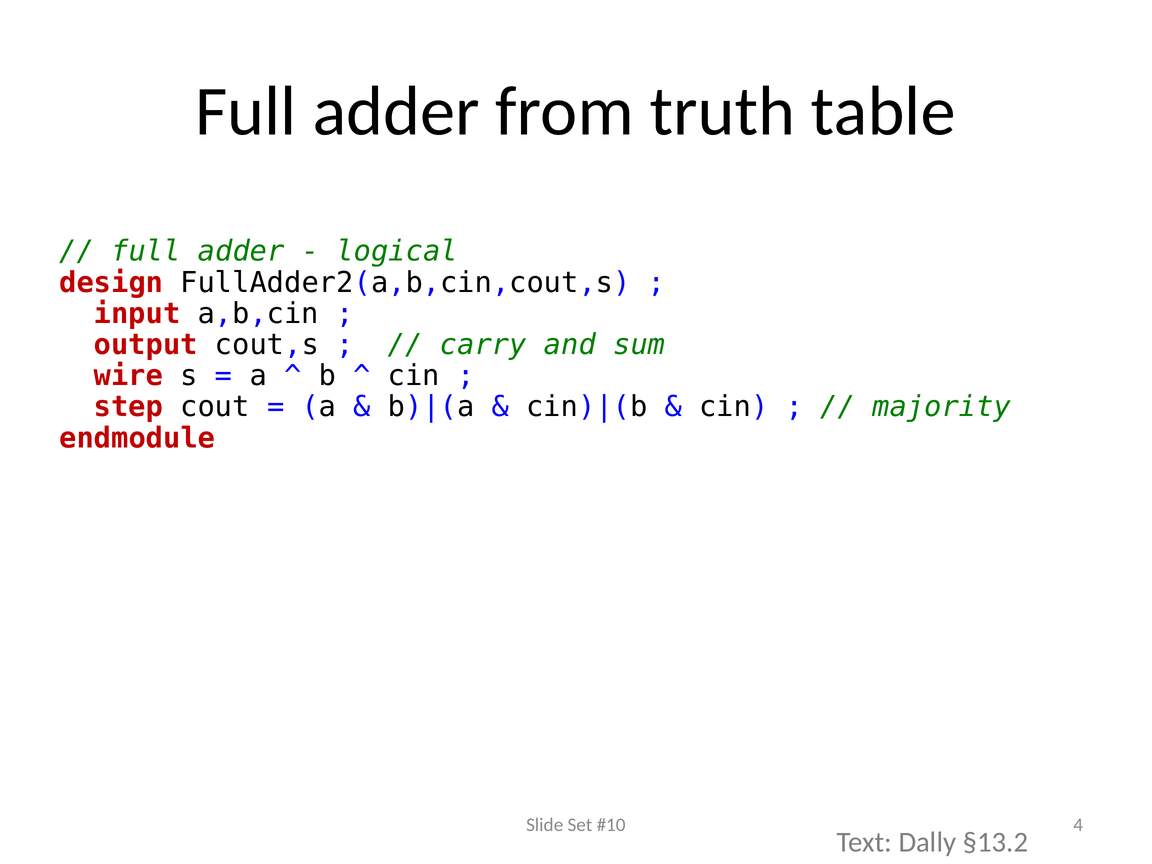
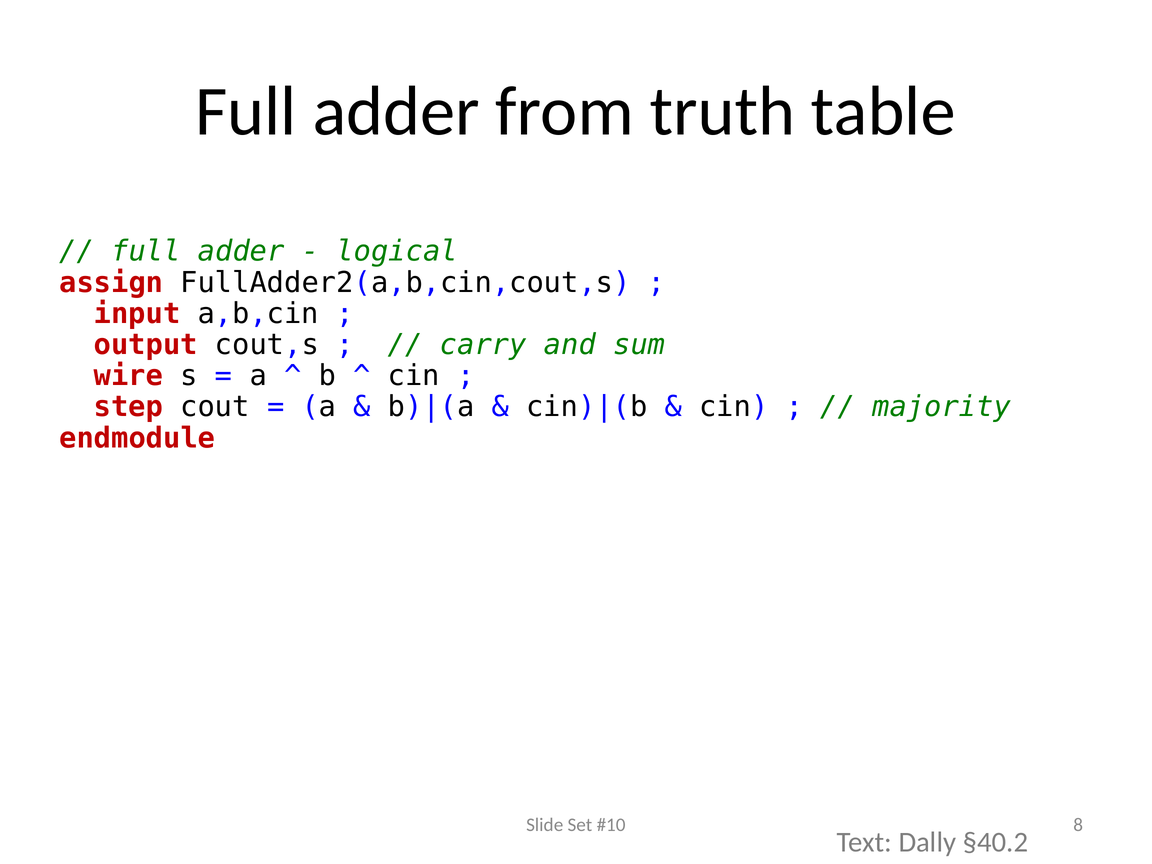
design: design -> assign (111, 283)
4: 4 -> 8 (1078, 825)
§13.2: §13.2 -> §40.2 (995, 842)
